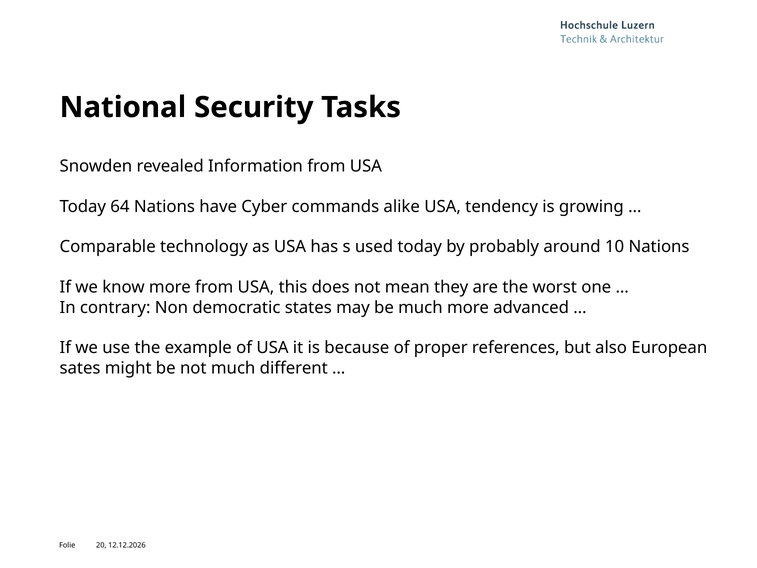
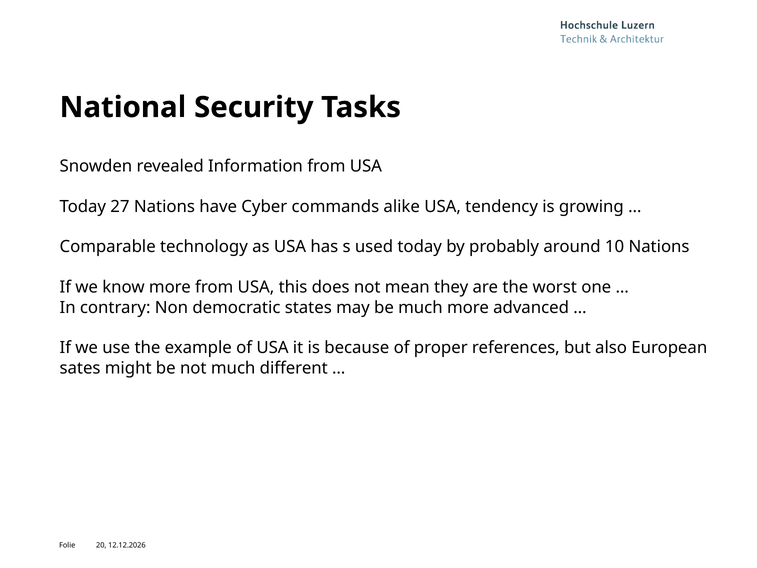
64: 64 -> 27 (120, 206)
